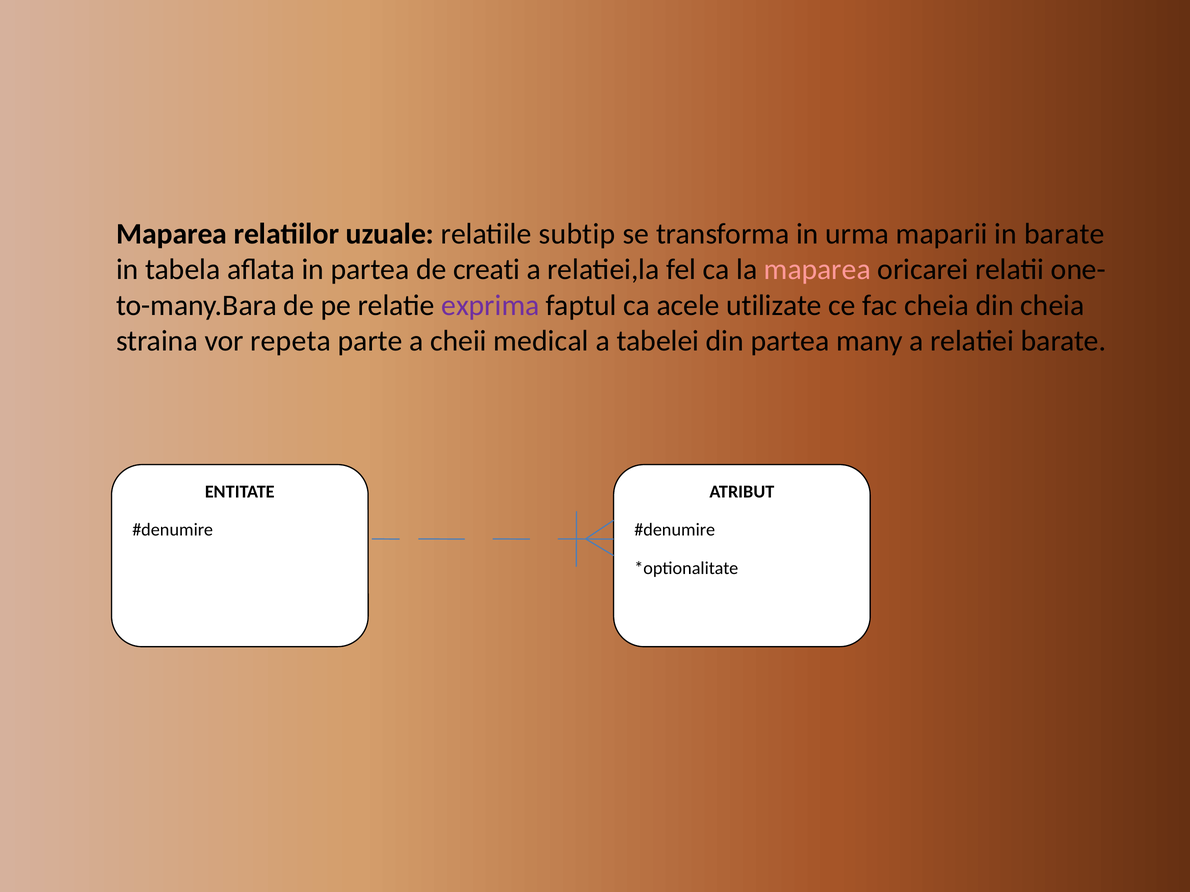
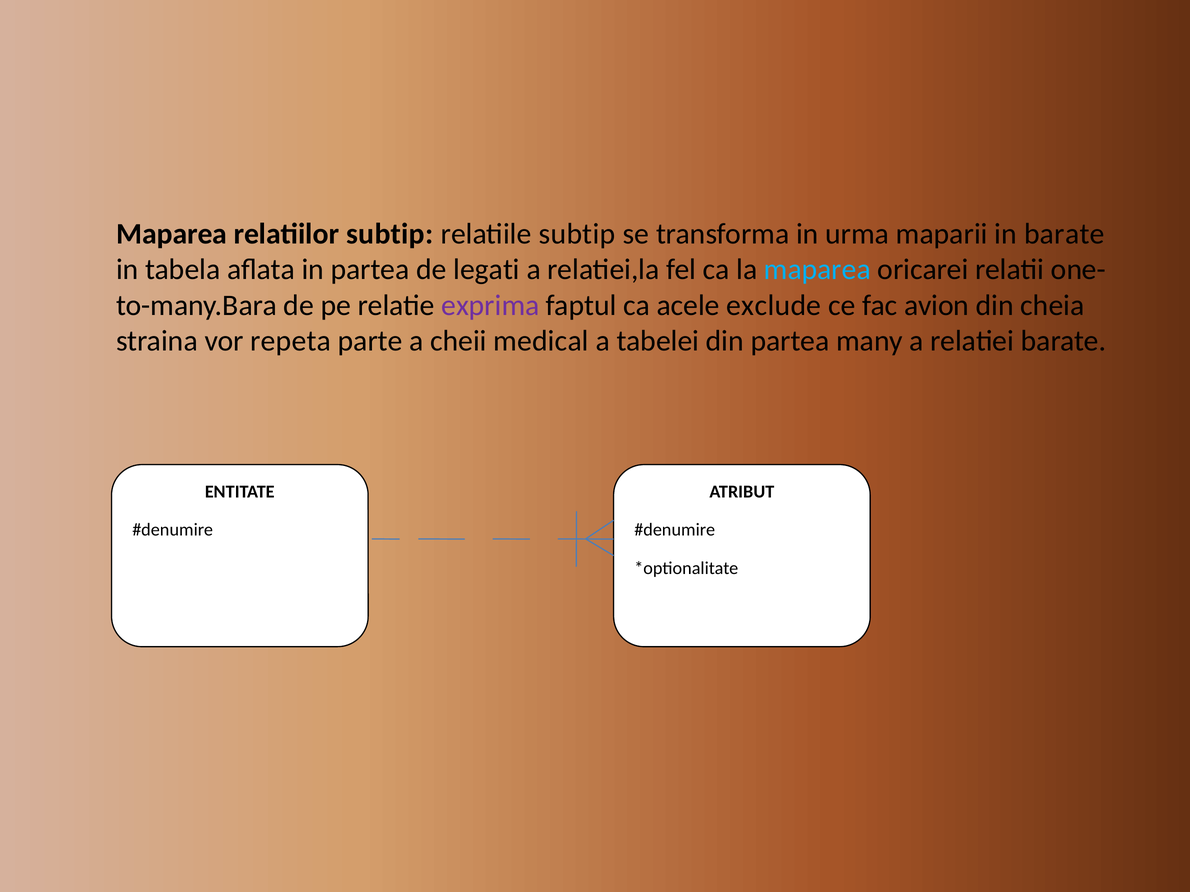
relatiilor uzuale: uzuale -> subtip (390, 234)
creati: creati -> legati (487, 270)
maparea colour: pink -> light blue (817, 270)
utilizate: utilizate -> exclude (774, 306)
fac cheia: cheia -> avion (937, 306)
